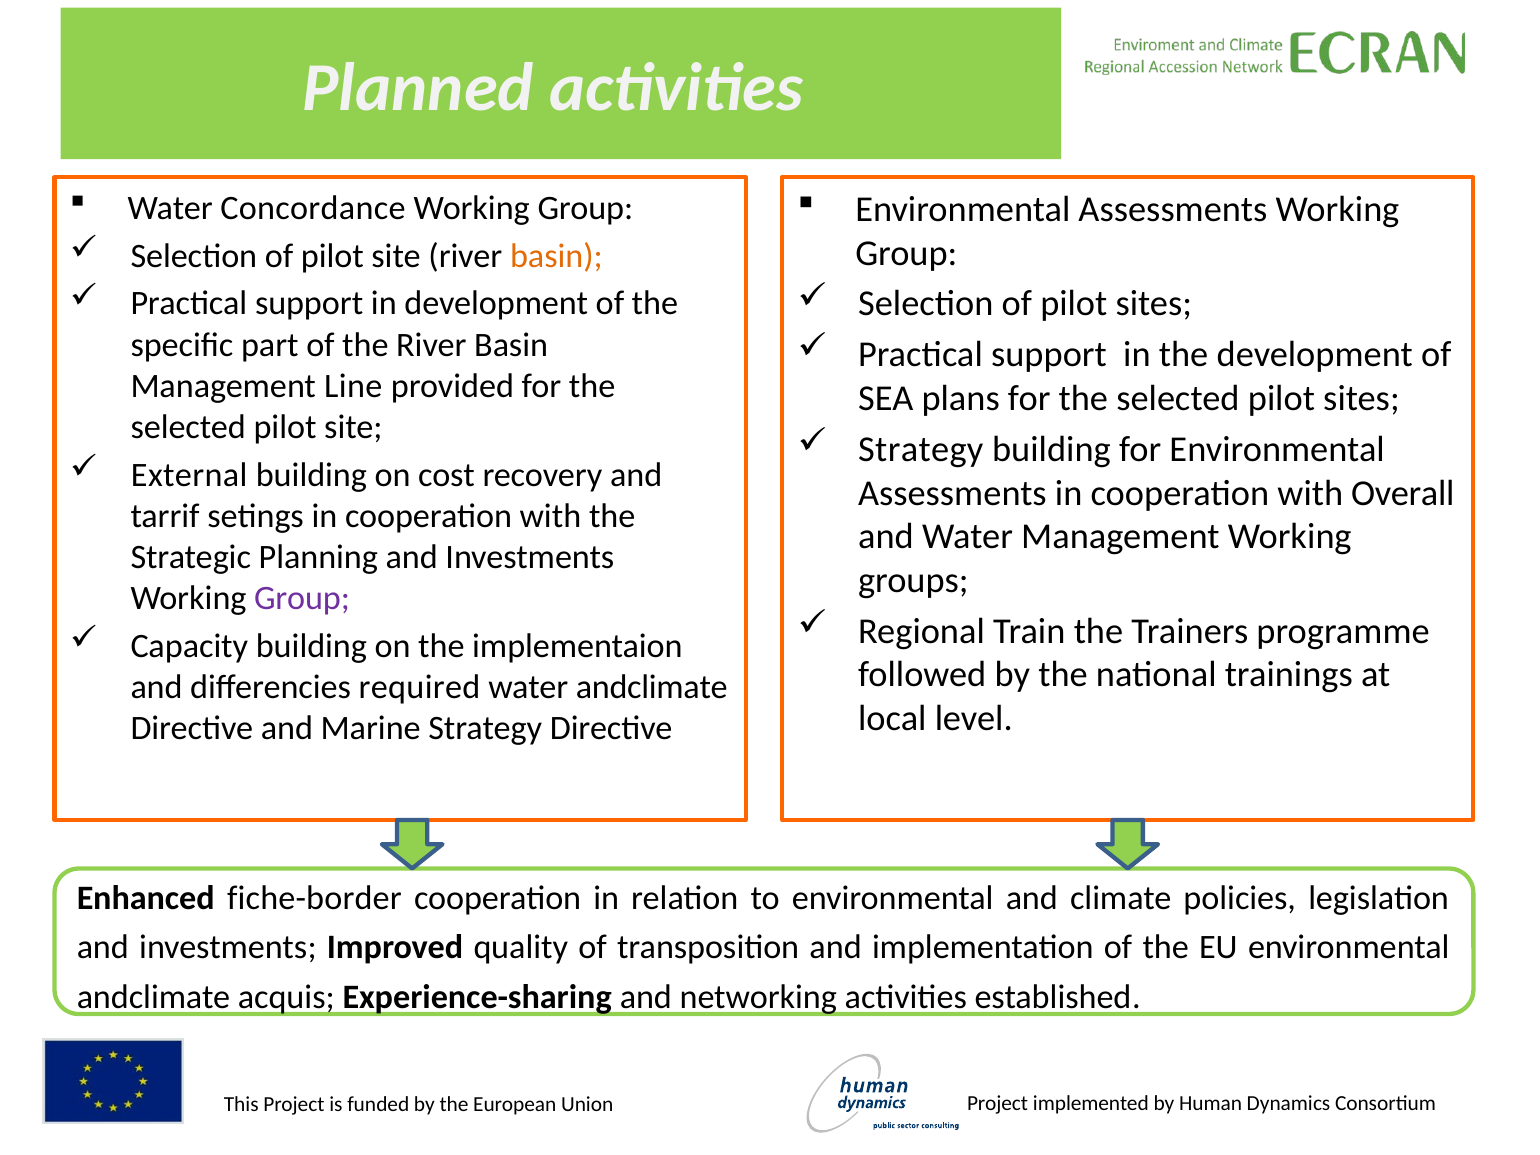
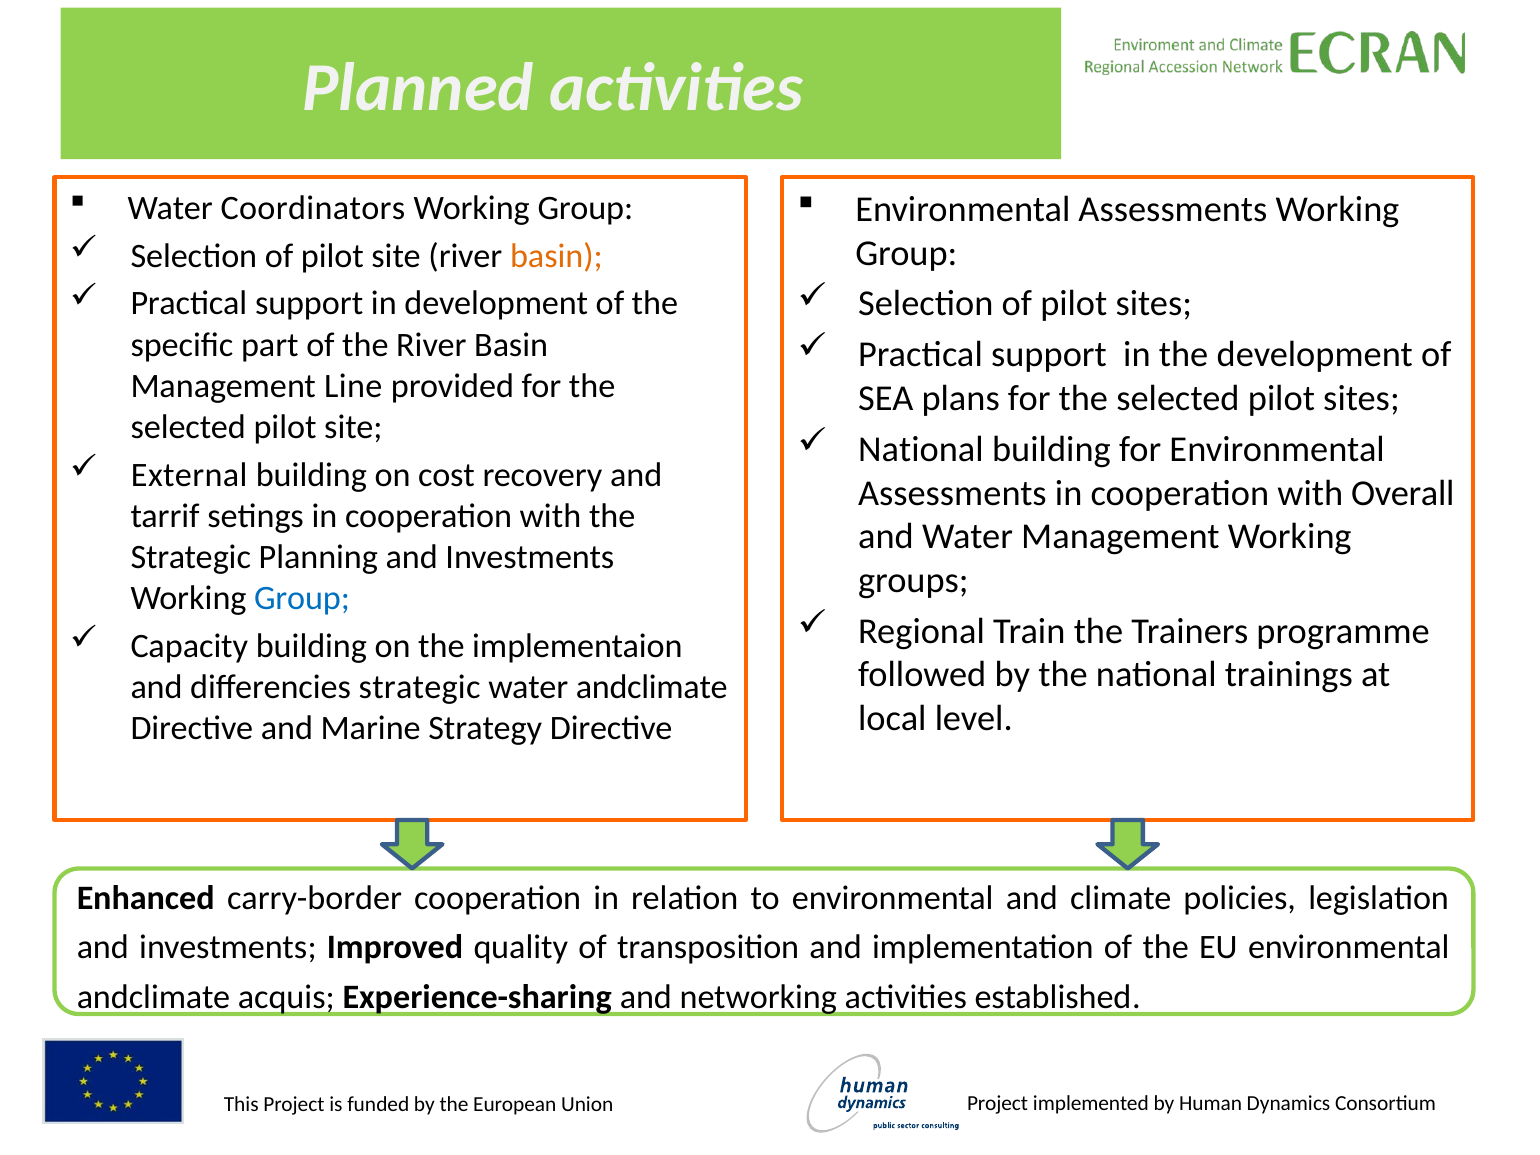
Concordance: Concordance -> Coordinators (313, 208)
Strategy: Strategy -> National (921, 449)
Group colour: purple -> blue (302, 598)
differencies required: required -> strategic (420, 687)
fiche-border: fiche-border -> carry-border (315, 898)
